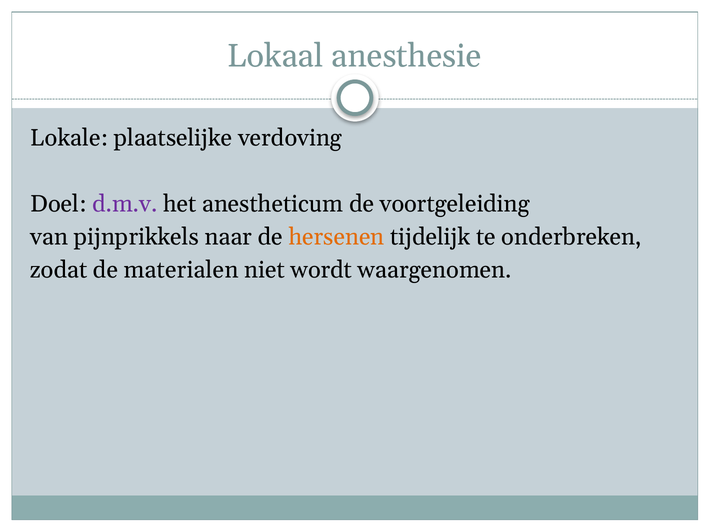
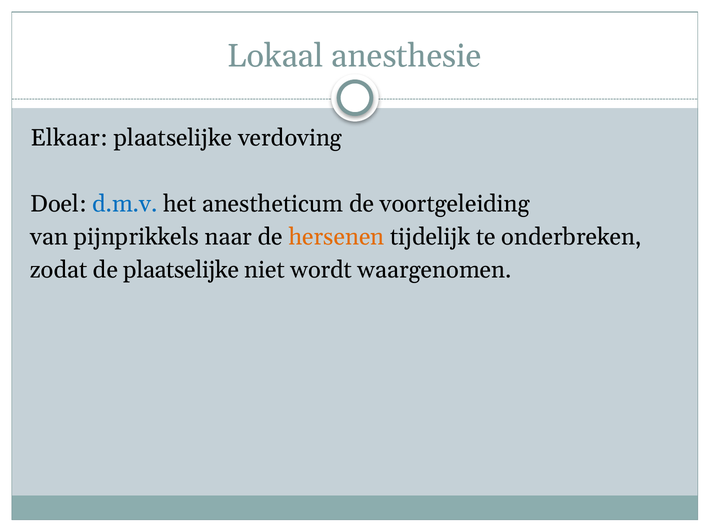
Lokale: Lokale -> Elkaar (69, 138)
d.m.v colour: purple -> blue (125, 204)
de materialen: materialen -> plaatselijke (181, 270)
